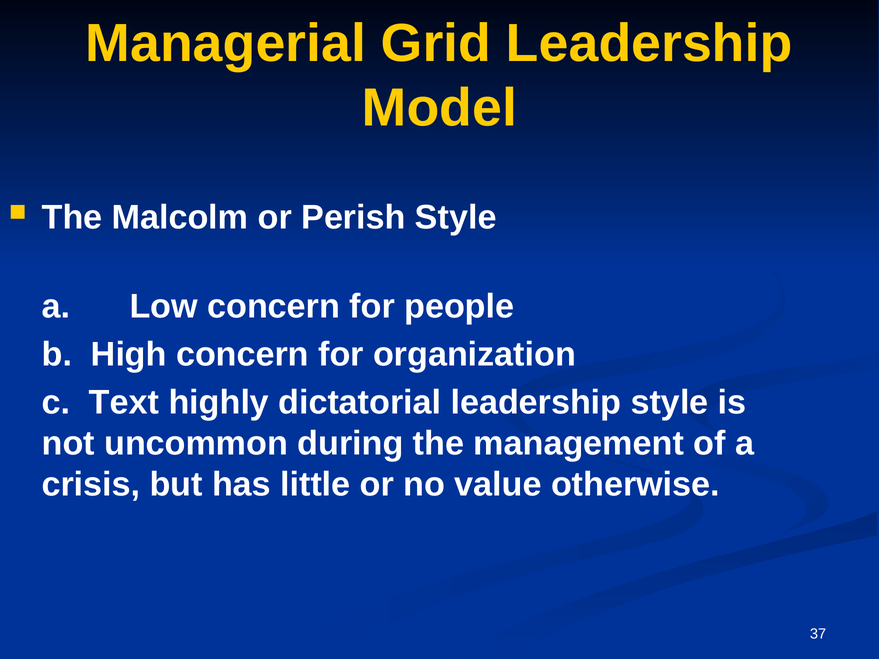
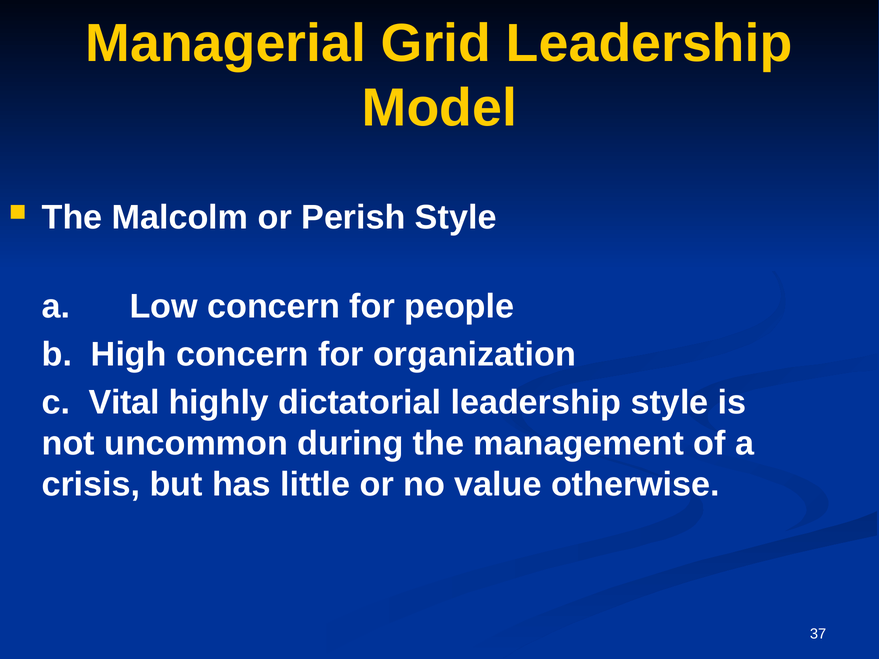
Text: Text -> Vital (124, 402)
